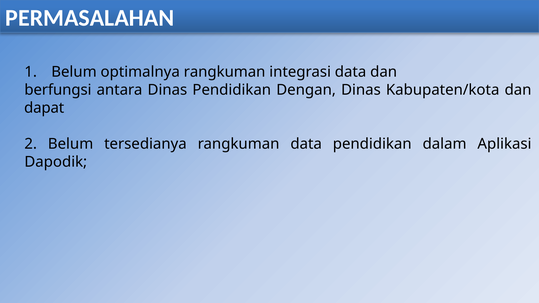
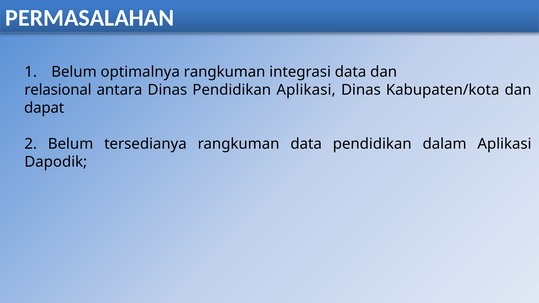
berfungsi: berfungsi -> relasional (58, 90)
Pendidikan Dengan: Dengan -> Aplikasi (306, 90)
